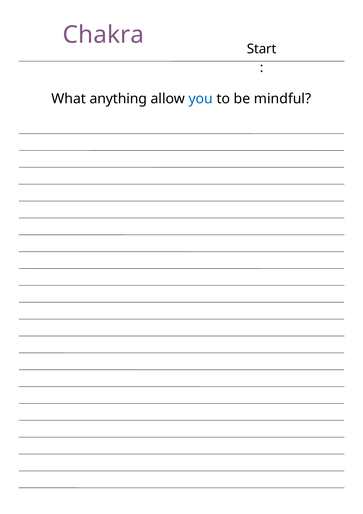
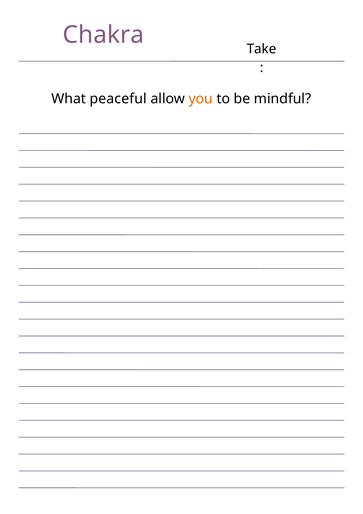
Start: Start -> Take (262, 49)
anything: anything -> peaceful (118, 99)
you colour: blue -> orange (201, 99)
